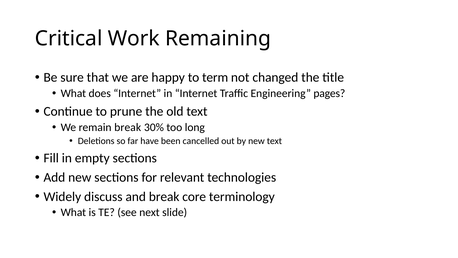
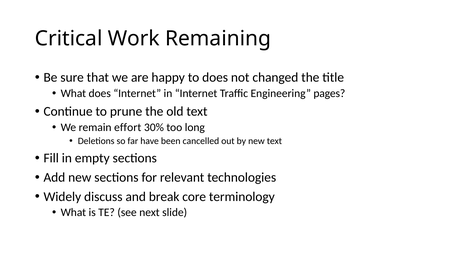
to term: term -> does (215, 77)
remain break: break -> effort (128, 127)
